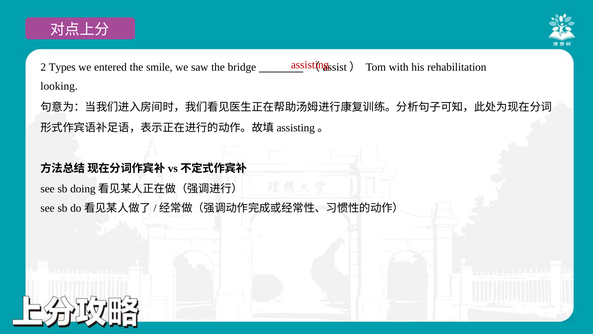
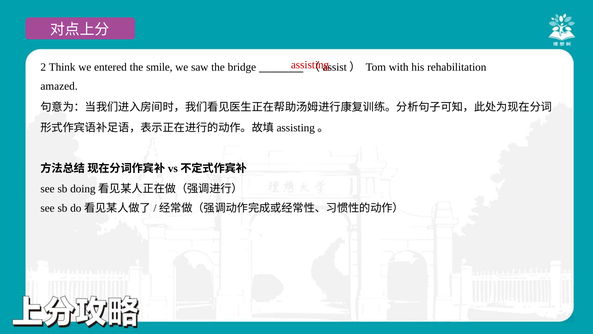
Types: Types -> Think (62, 67)
looking: looking -> amazed (59, 86)
